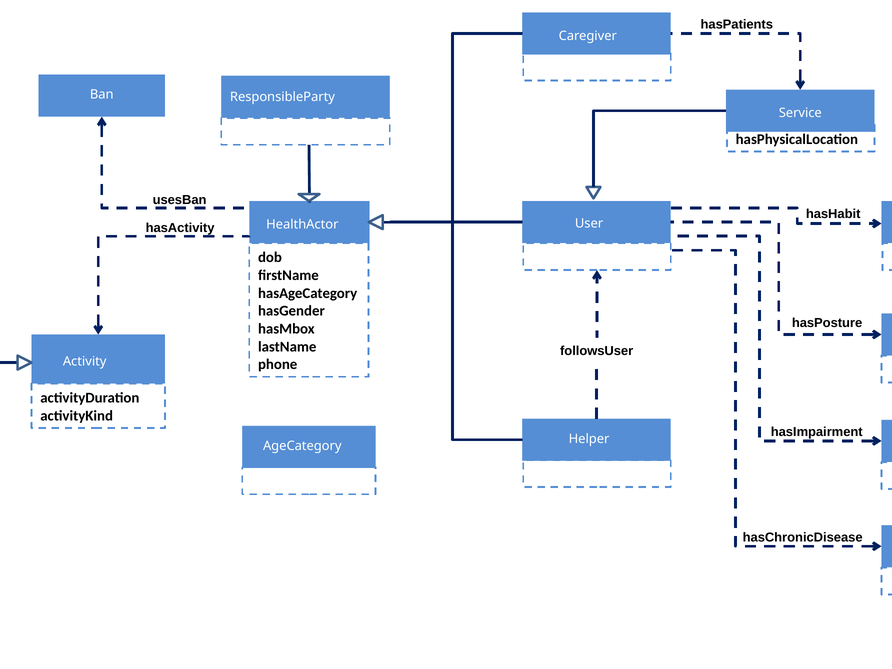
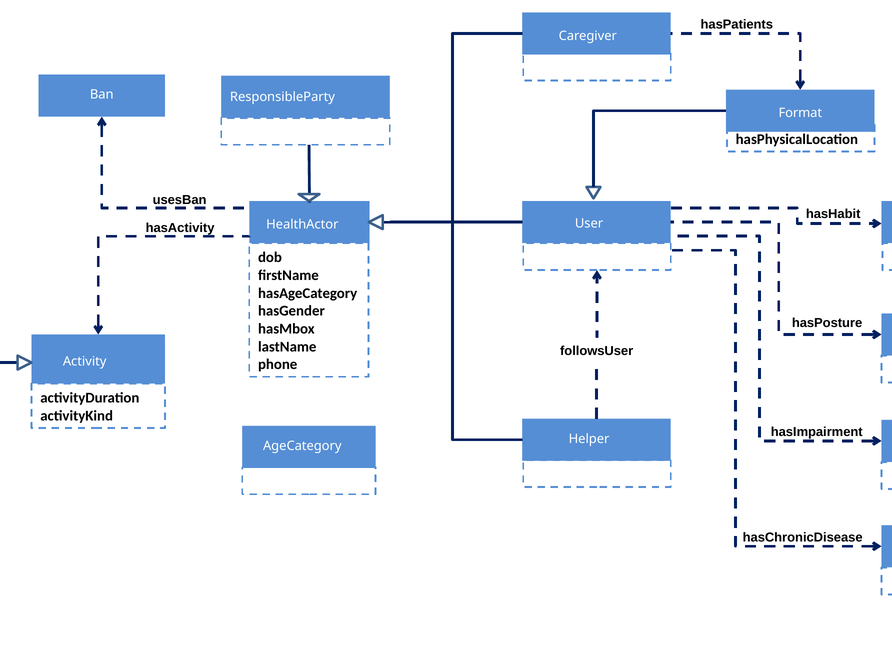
Service: Service -> Format (800, 113)
